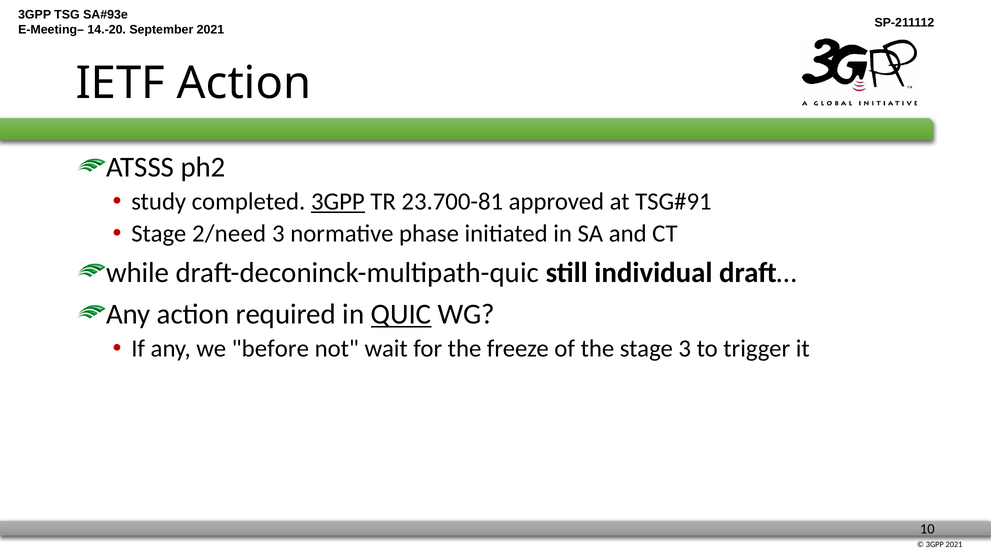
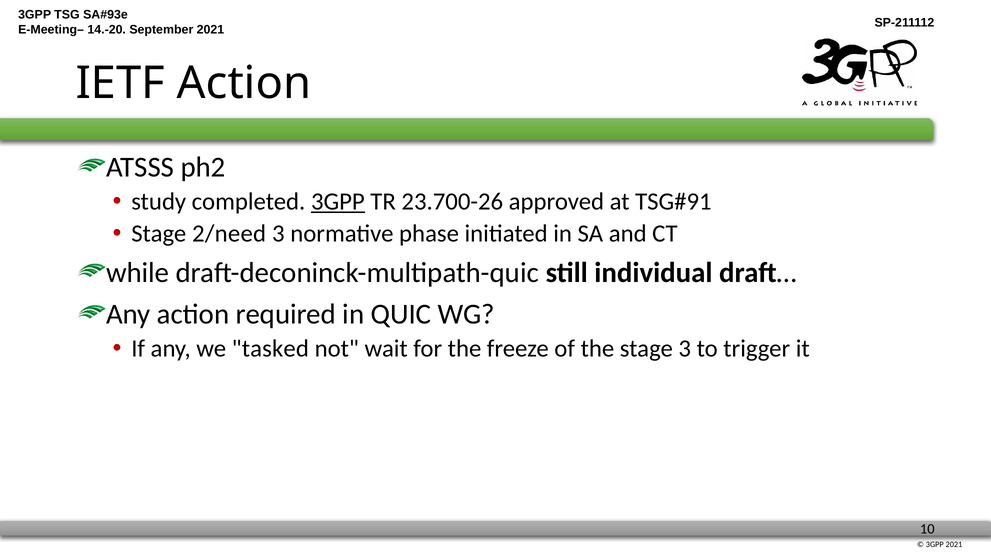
23.700-81: 23.700-81 -> 23.700-26 (452, 202)
QUIC underline: present -> none (401, 314)
before: before -> tasked (270, 349)
